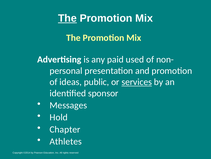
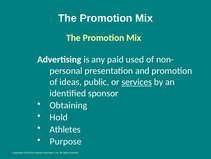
The underline: present -> none (67, 18)
Messages: Messages -> Obtaining (68, 105)
Chapter: Chapter -> Athletes (65, 129)
Athletes: Athletes -> Purpose (66, 141)
